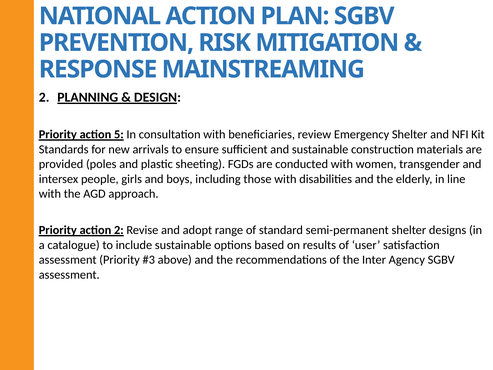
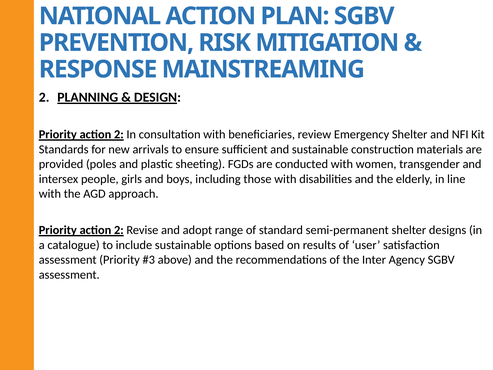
5: 5 -> 2 (119, 134)
